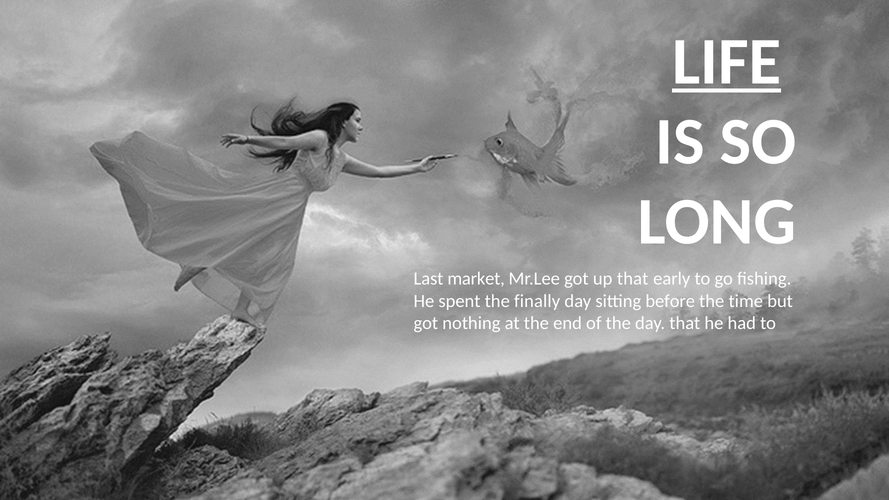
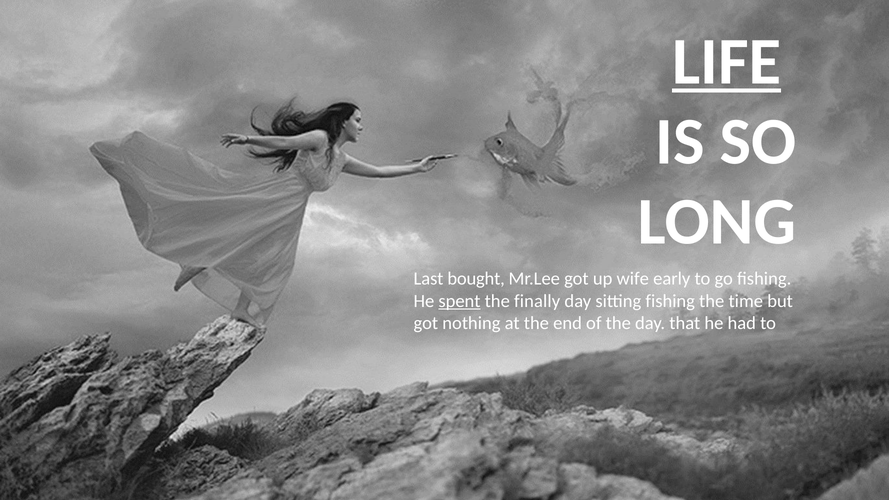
market: market -> bought (476, 279)
up that: that -> wife (633, 279)
spent underline: none -> present (459, 301)
sitting before: before -> fishing (670, 301)
